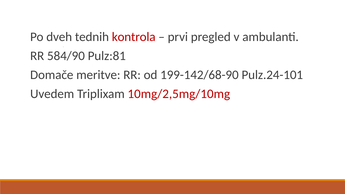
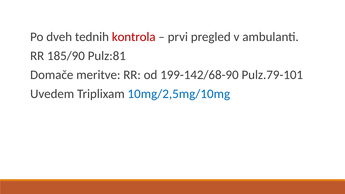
584/90: 584/90 -> 185/90 (66, 56)
Pulz.24-101: Pulz.24-101 -> Pulz.79-101 (272, 75)
10mg/2,5mg/10mg colour: red -> blue (179, 94)
